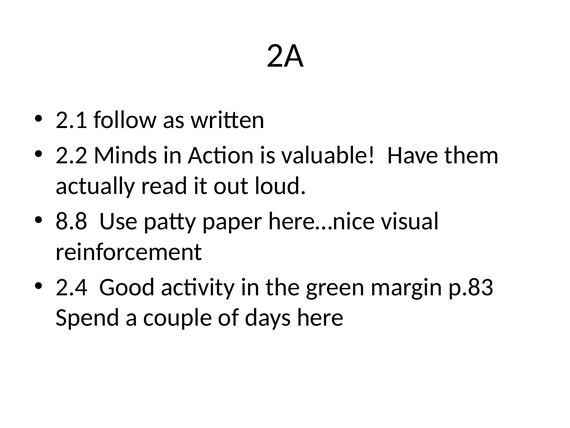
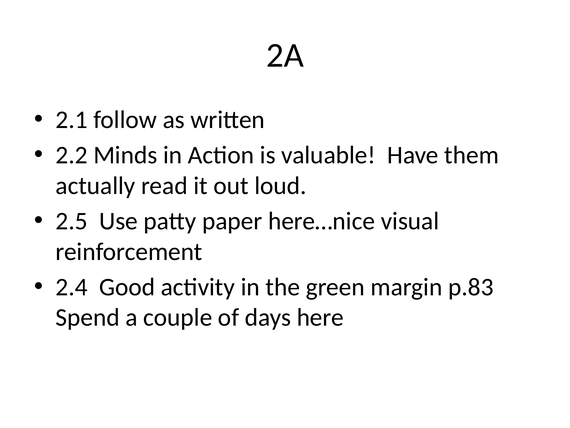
8.8: 8.8 -> 2.5 (72, 221)
